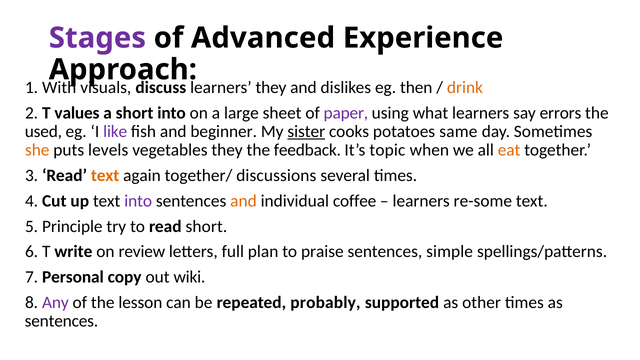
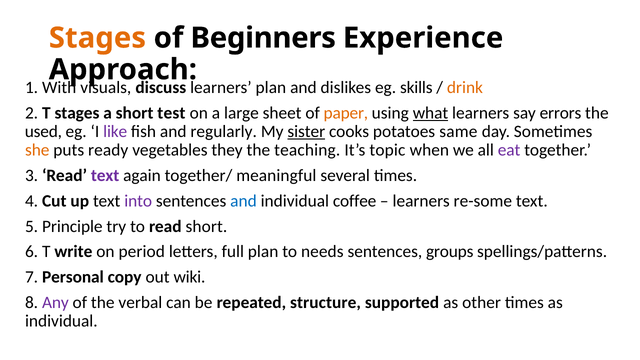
Stages colour: purple -> orange (97, 38)
Advanced: Advanced -> Beginners (263, 38)
learners they: they -> plan (271, 87)
then: then -> skills (416, 87)
T values: values -> stages (77, 113)
short into: into -> test (171, 113)
paper colour: purple -> orange (346, 113)
what underline: none -> present (430, 113)
beginner: beginner -> regularly (224, 132)
levels: levels -> ready (108, 150)
feedback: feedback -> teaching (307, 150)
eat colour: orange -> purple (509, 150)
text colour: orange -> purple (105, 176)
discussions: discussions -> meaningful (276, 176)
and colour: orange -> blue (243, 201)
review: review -> period (142, 252)
praise: praise -> needs (322, 252)
simple: simple -> groups (450, 252)
lesson: lesson -> verbal (140, 303)
probably: probably -> structure (325, 303)
sentences: sentences -> individual (61, 321)
